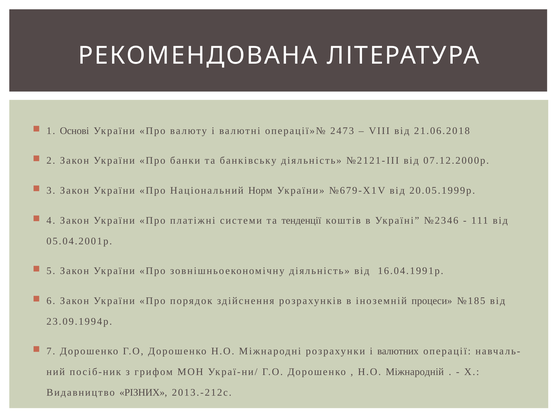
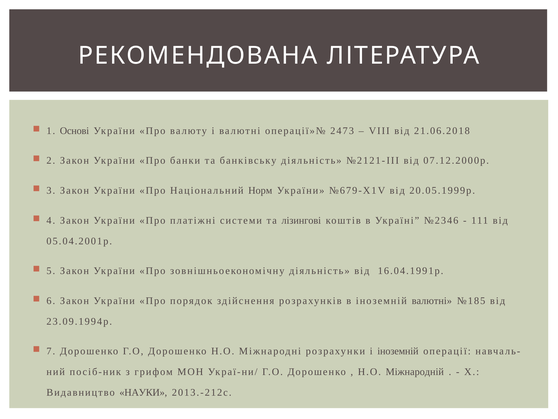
тенденції: тенденції -> лізингові (301, 220)
іноземній процеси: процеси -> валютні (432, 300)
і валютних: валютних -> іноземній (398, 351)
РІЗНИХ: РІЗНИХ -> НАУКИ (143, 392)
